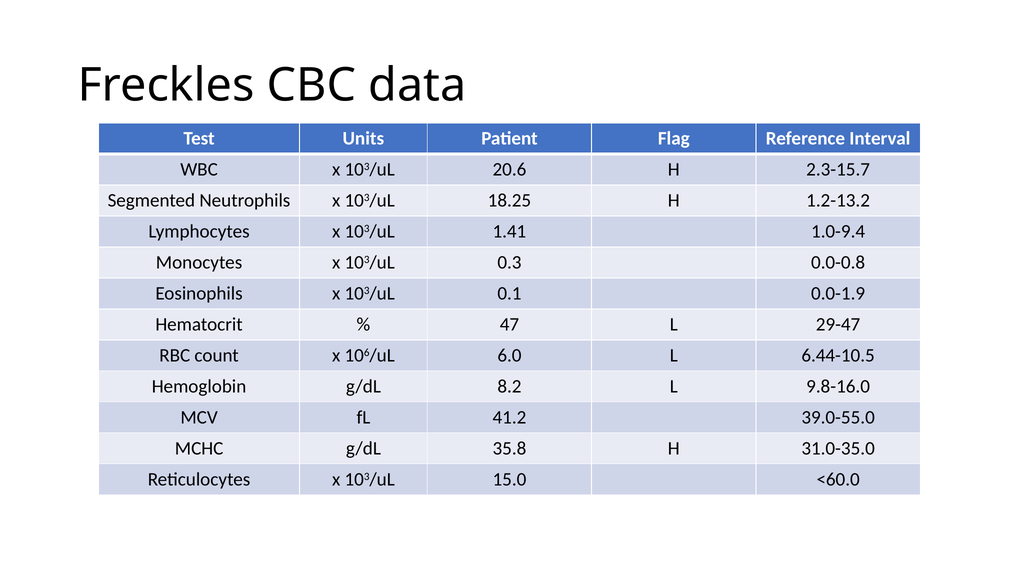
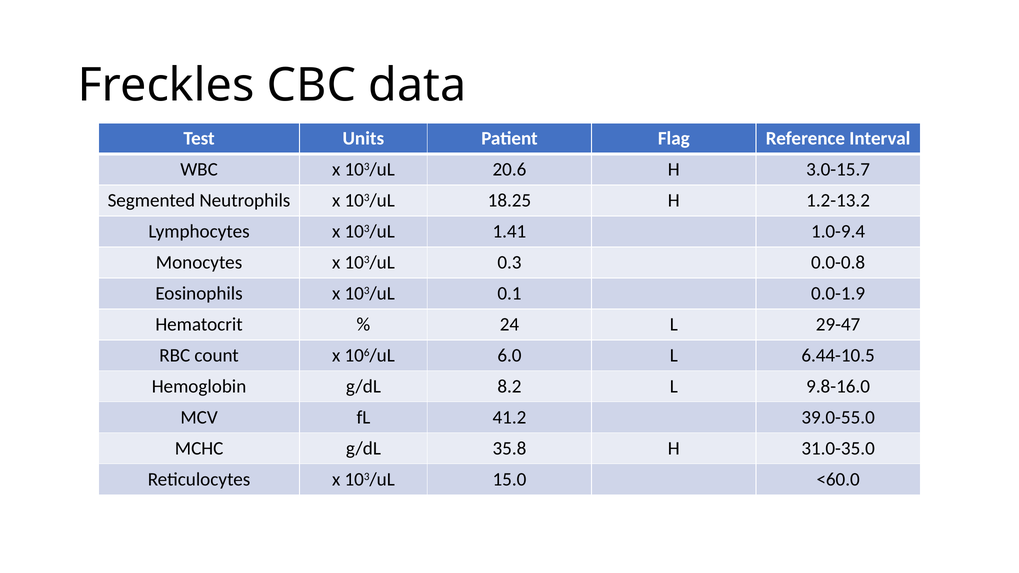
2.3-15.7: 2.3-15.7 -> 3.0-15.7 (838, 170)
47: 47 -> 24 (509, 325)
